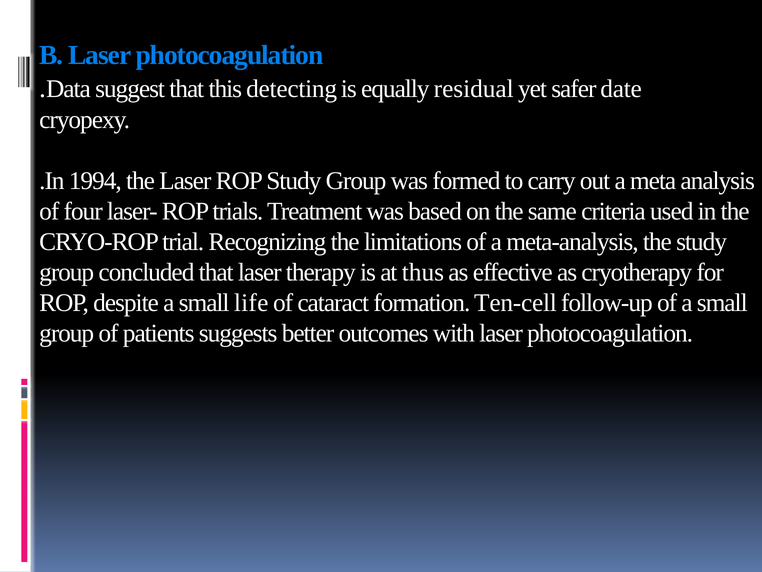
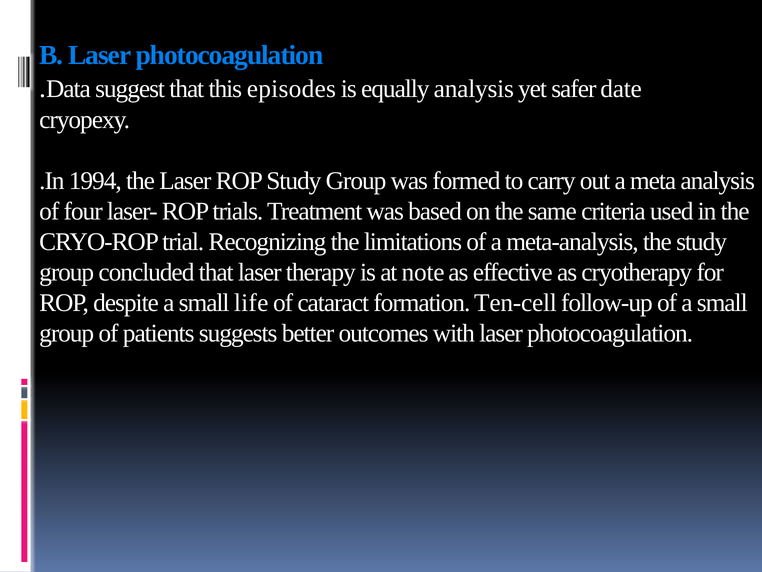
detecting: detecting -> episodes (291, 89)
equally residual: residual -> analysis (474, 89)
thus: thus -> note (423, 272)
